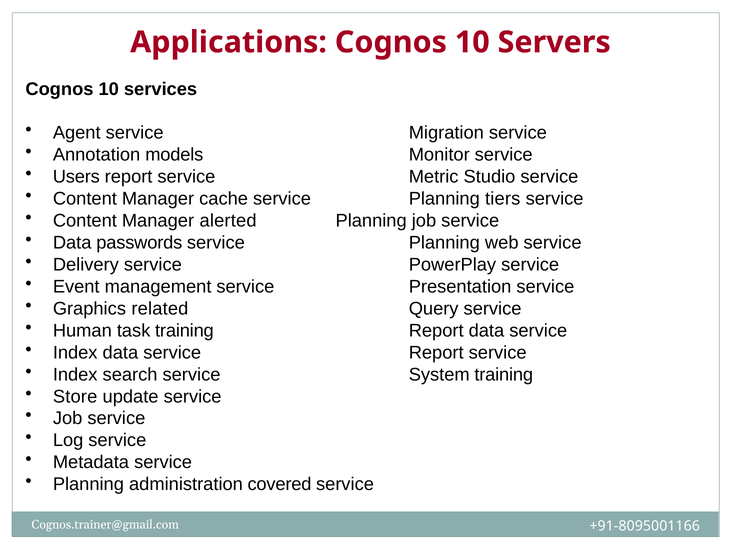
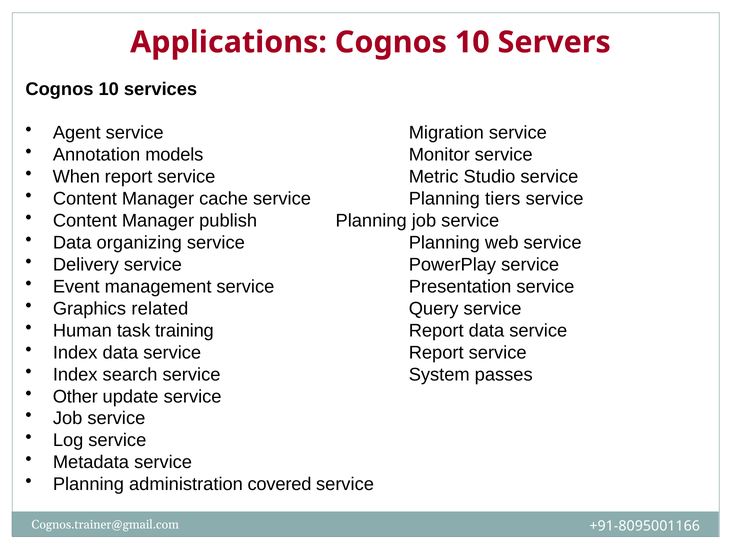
Users: Users -> When (76, 177)
alerted: alerted -> publish (228, 221)
passwords: passwords -> organizing (139, 243)
System training: training -> passes (504, 375)
Store: Store -> Other (75, 396)
